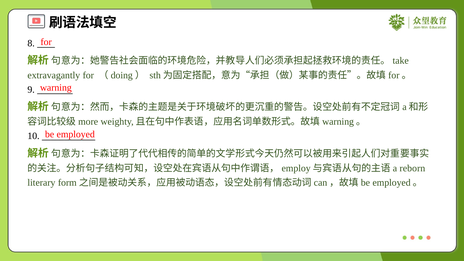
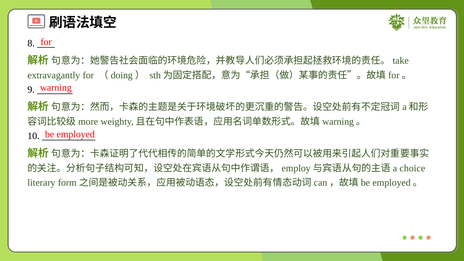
reborn: reborn -> choice (412, 168)
